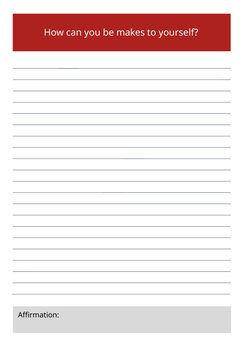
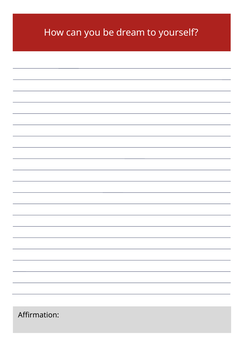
makes: makes -> dream (131, 33)
